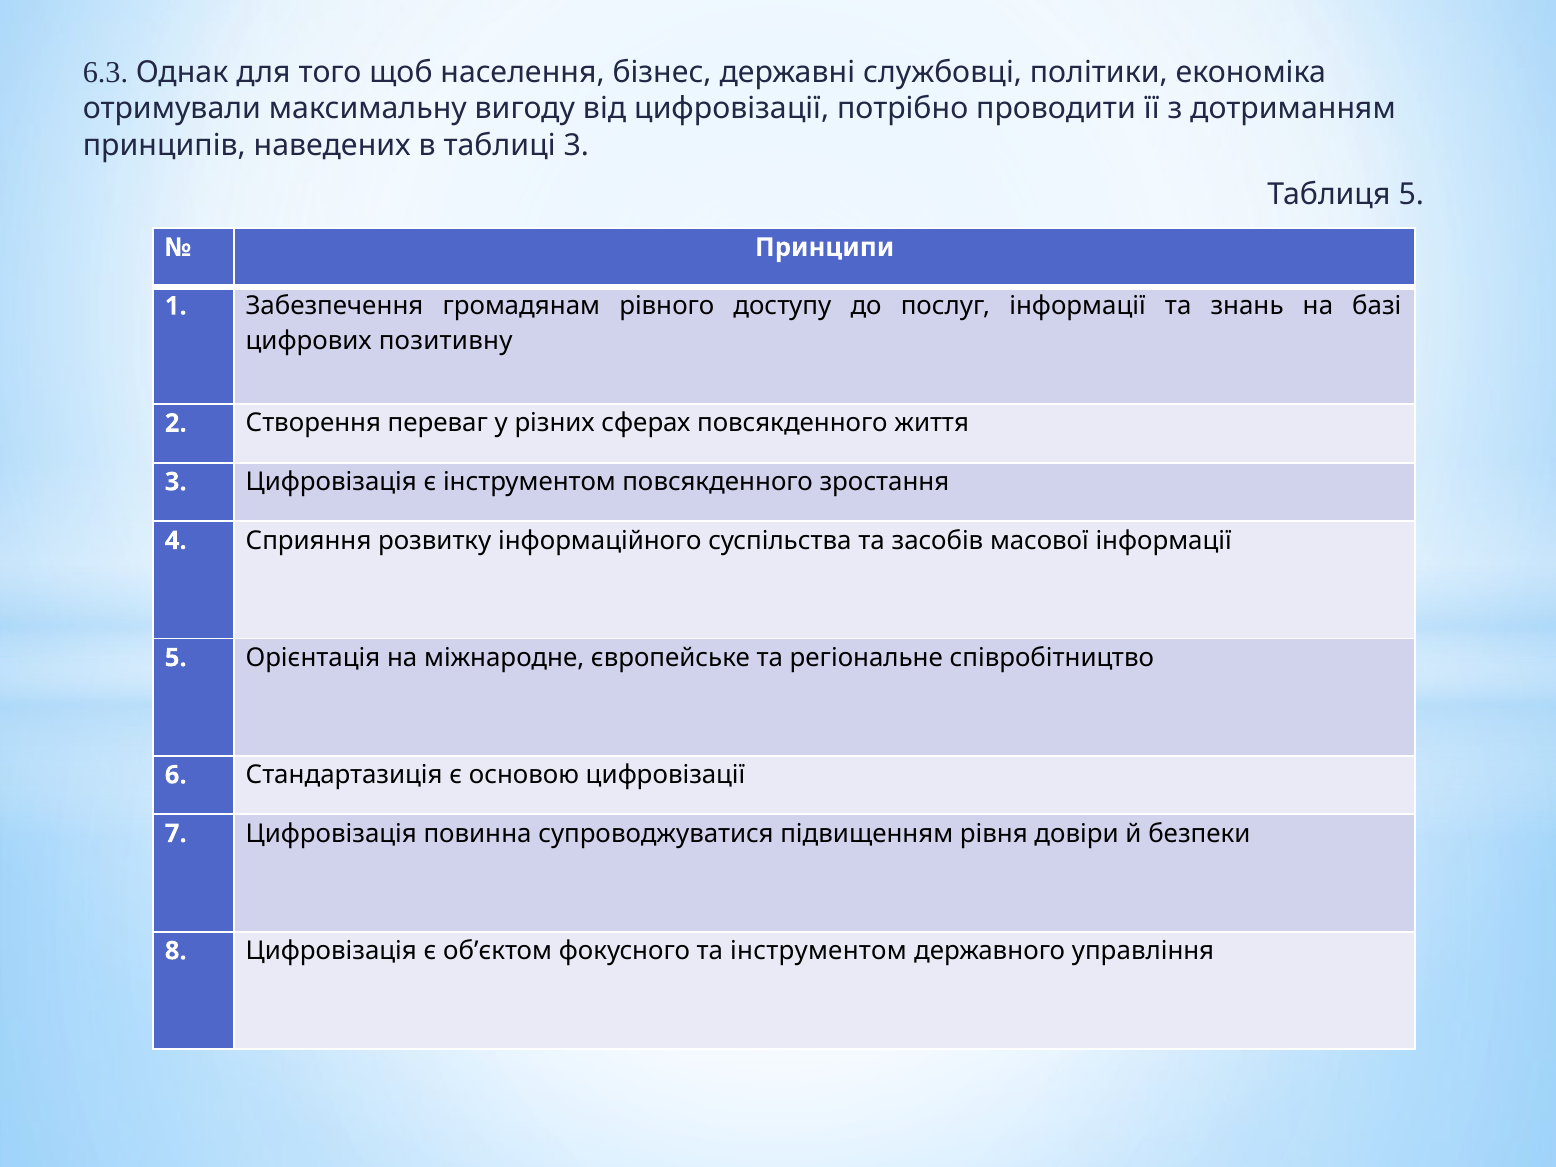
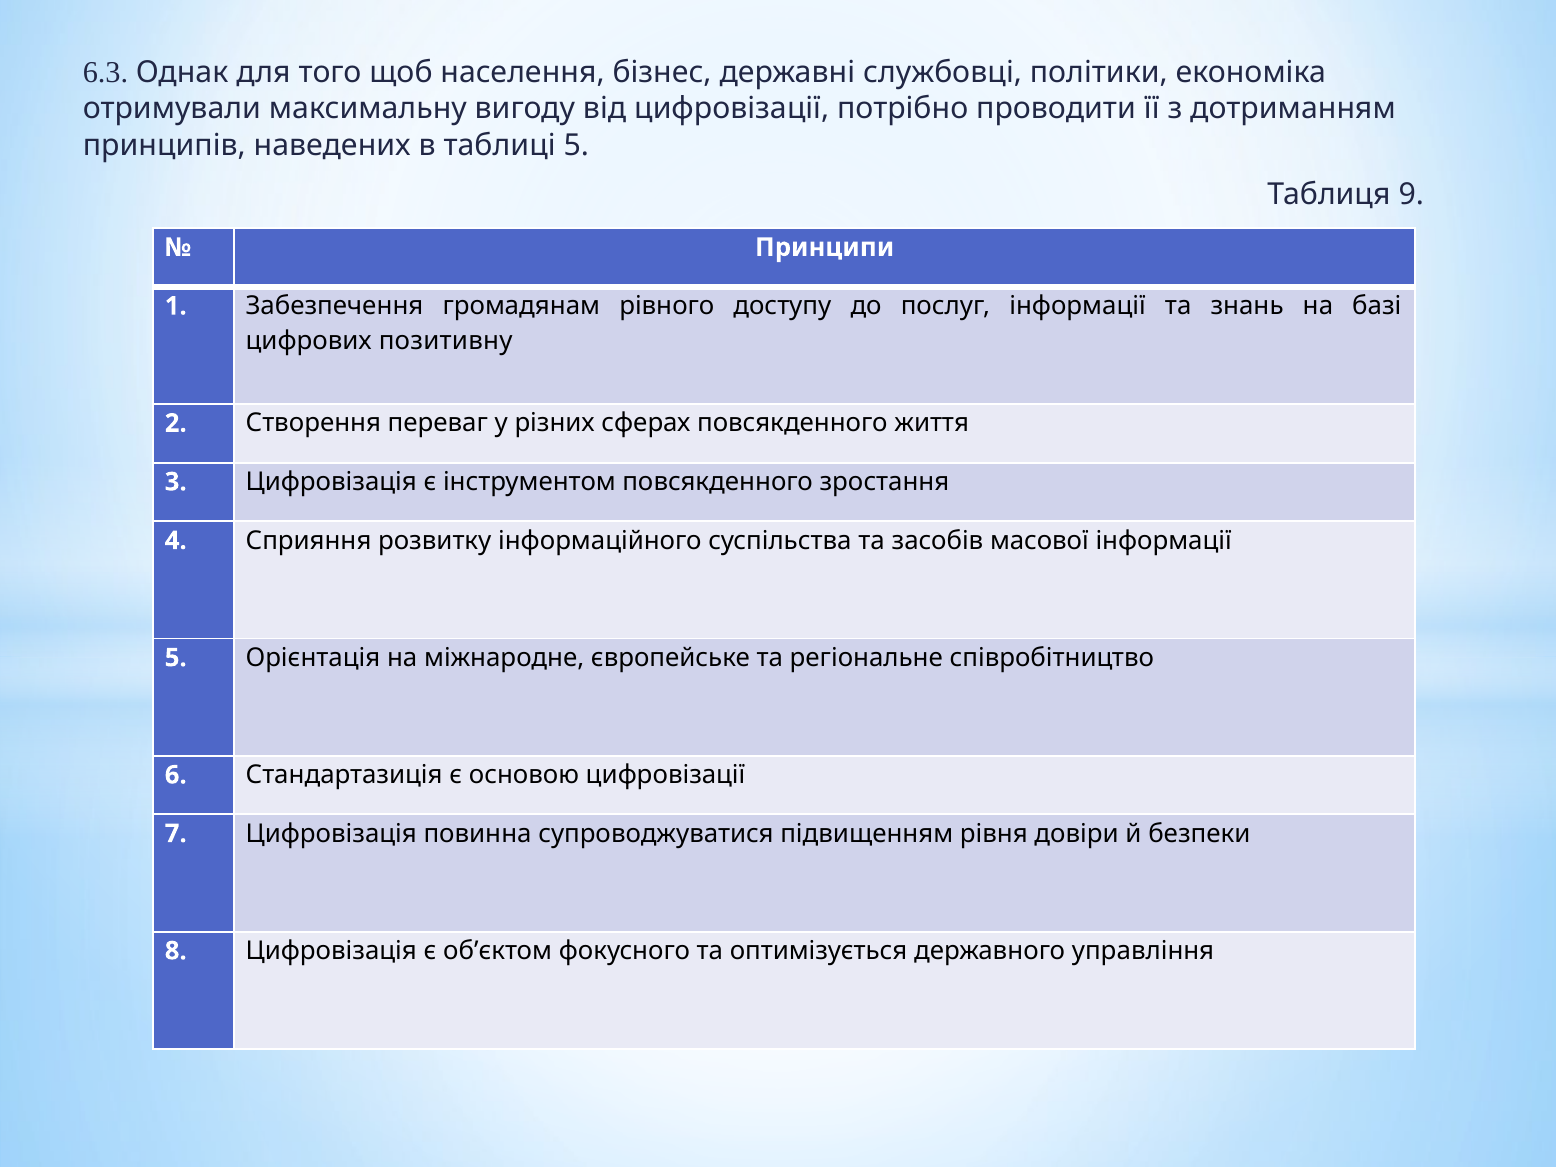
таблиці 3: 3 -> 5 (576, 145)
Таблиця 5: 5 -> 9 (1411, 194)
та інструментом: інструментом -> оптимізується (819, 951)
